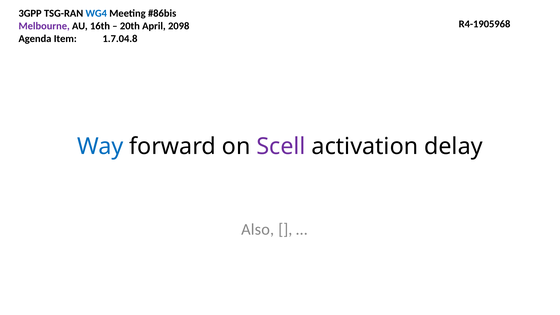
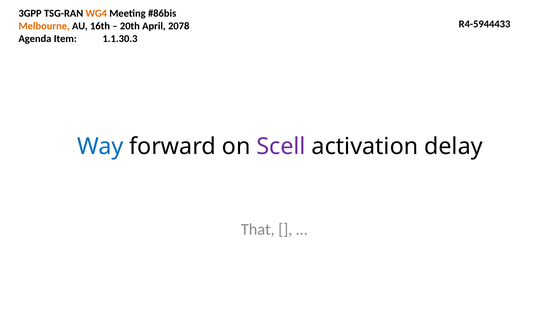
WG4 colour: blue -> orange (96, 13)
R4-1905968: R4-1905968 -> R4-5944433 (485, 24)
Melbourne colour: purple -> orange (44, 26)
2098: 2098 -> 2078 (179, 26)
1.7.04.8: 1.7.04.8 -> 1.1.30.3 (120, 39)
Also: Also -> That (258, 229)
